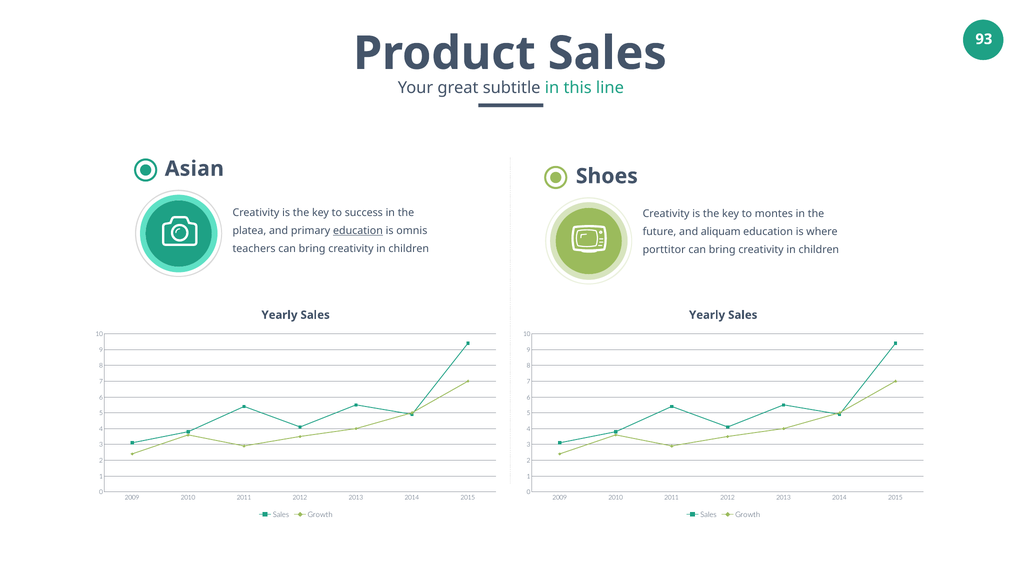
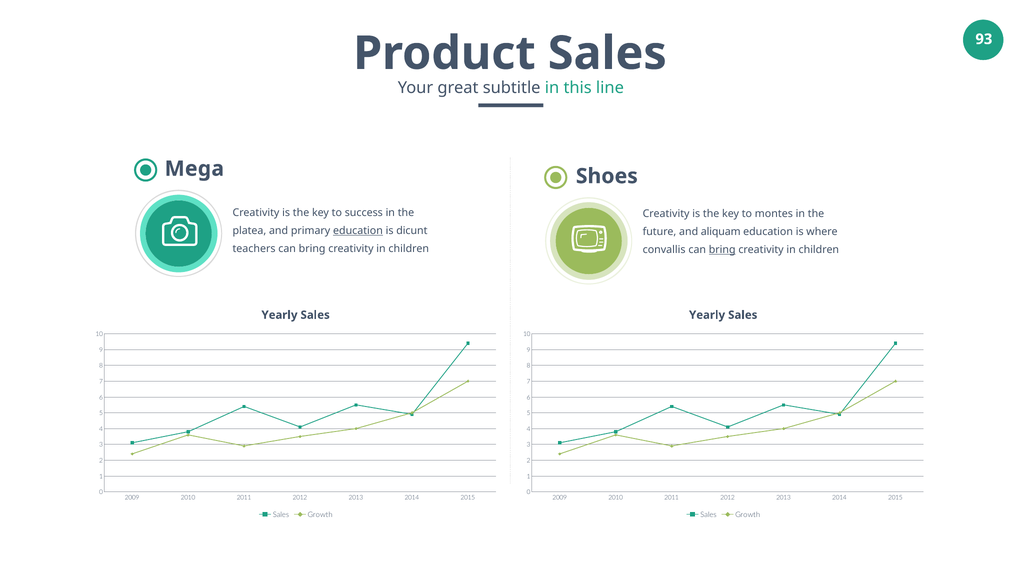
Asian: Asian -> Mega (194, 169)
omnis: omnis -> dicunt (412, 231)
porttitor: porttitor -> convallis (664, 250)
bring underline: none -> present (722, 250)
